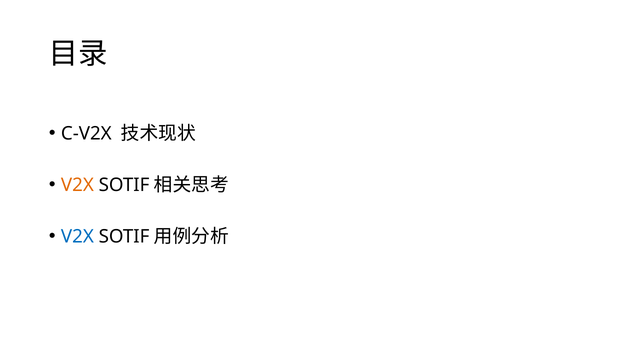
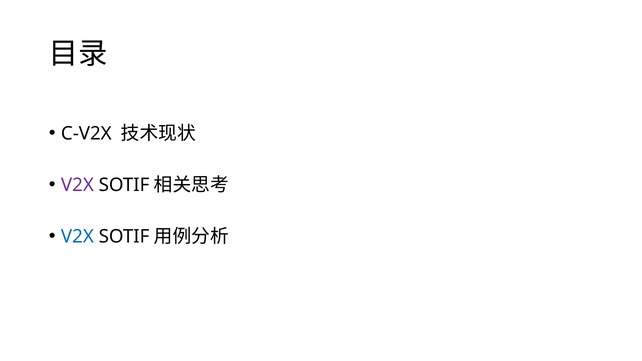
V2X colour: orange -> purple (77, 185)
